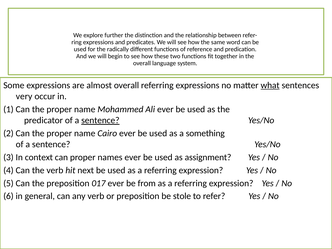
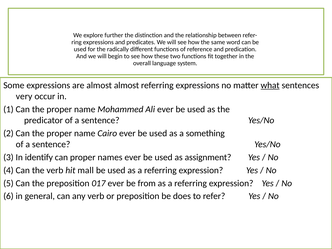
almost overall: overall -> almost (126, 85)
sentence underline: present -> none (100, 120)
context: context -> identify (39, 157)
next: next -> mall (86, 170)
stole: stole -> does (182, 196)
